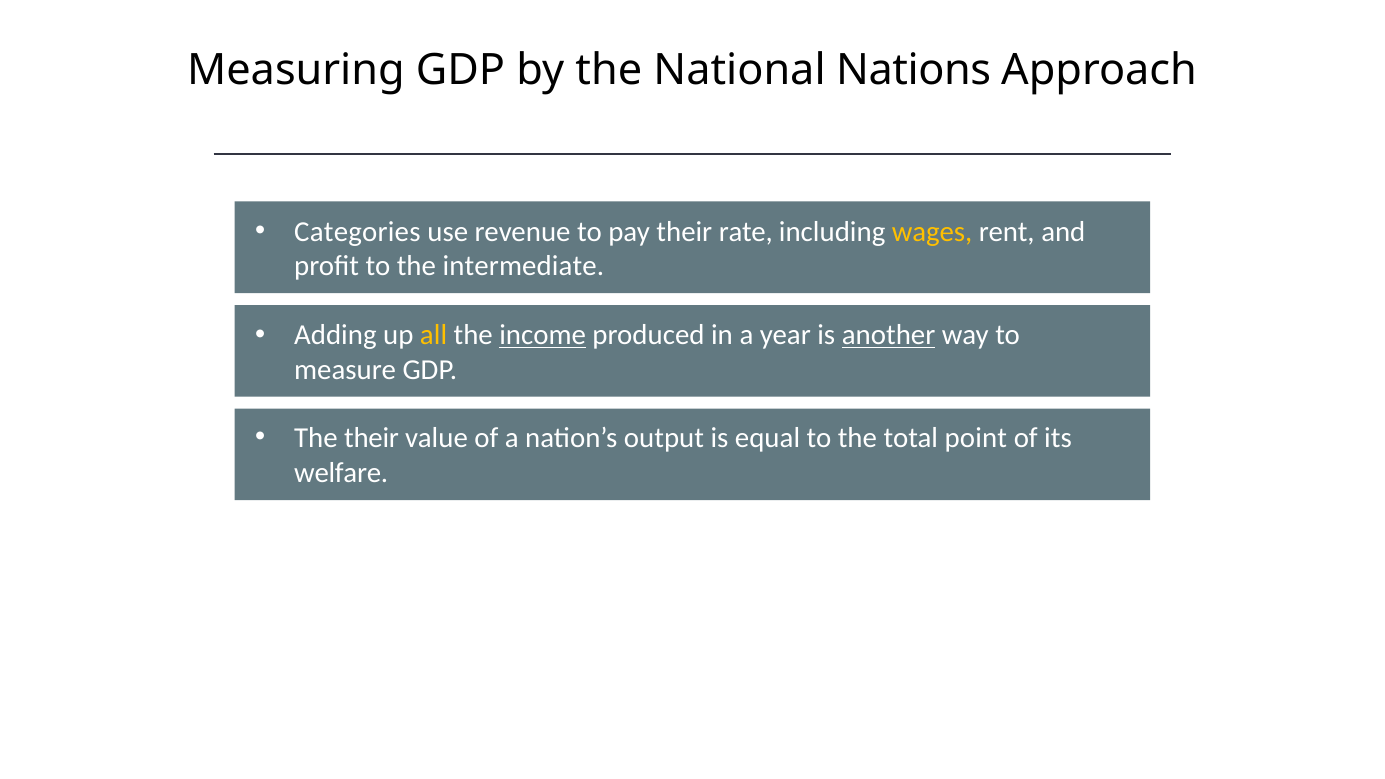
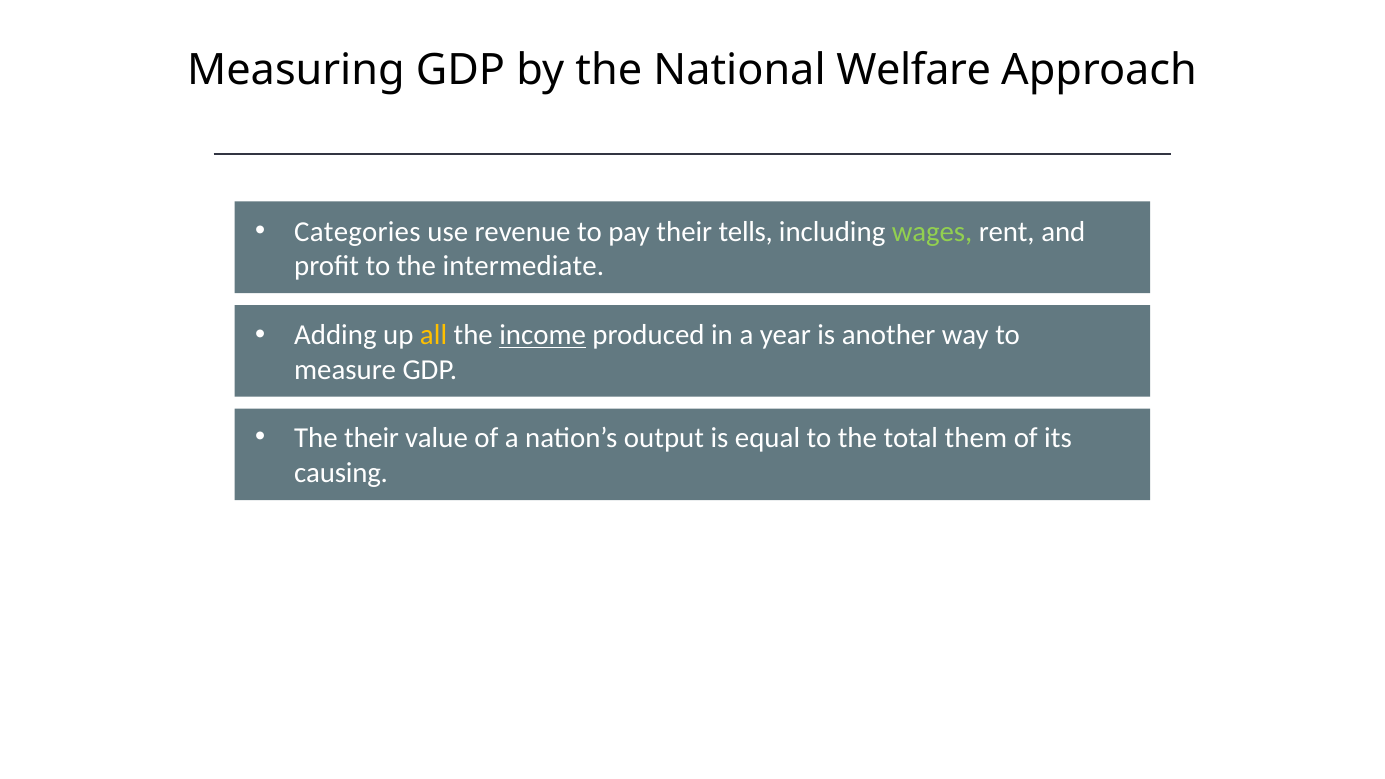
Nations: Nations -> Welfare (914, 70)
rate: rate -> tells (746, 232)
wages colour: yellow -> light green (932, 232)
another underline: present -> none (889, 335)
point: point -> them (976, 438)
welfare: welfare -> causing (341, 473)
